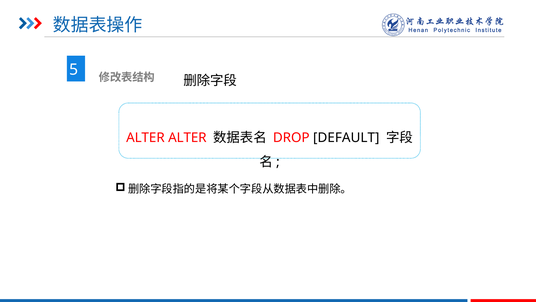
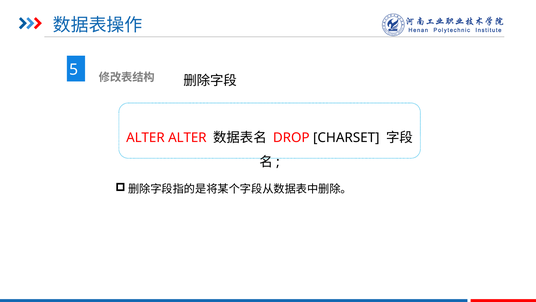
DEFAULT: DEFAULT -> CHARSET (346, 138)
